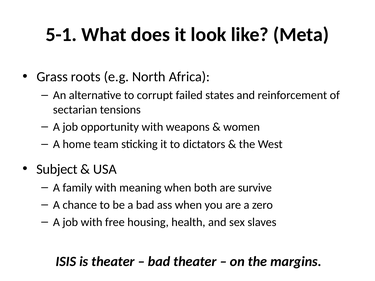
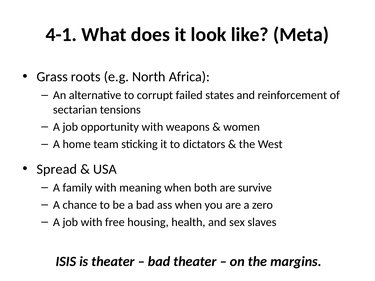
5-1: 5-1 -> 4-1 (61, 35)
Subject: Subject -> Spread (57, 169)
